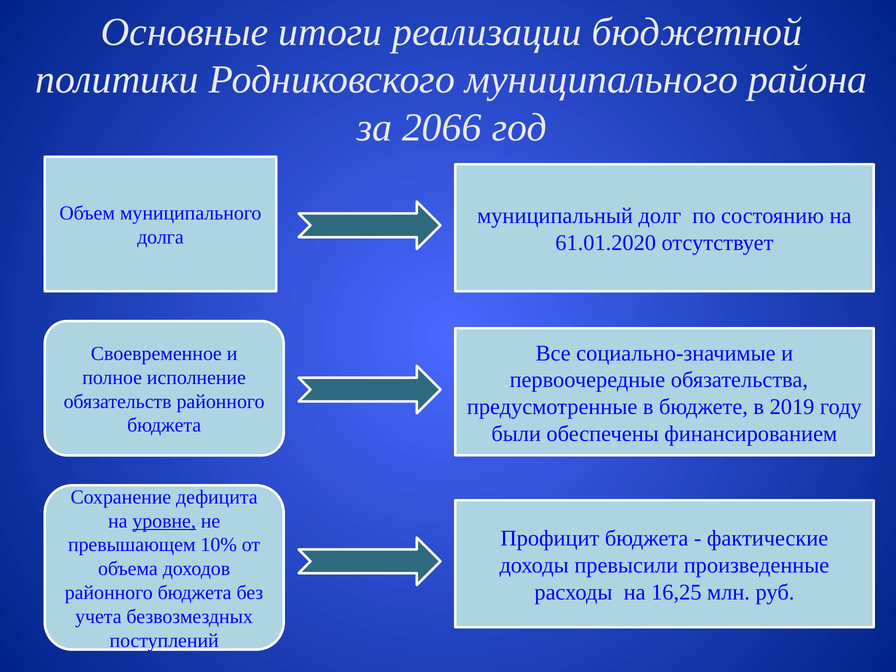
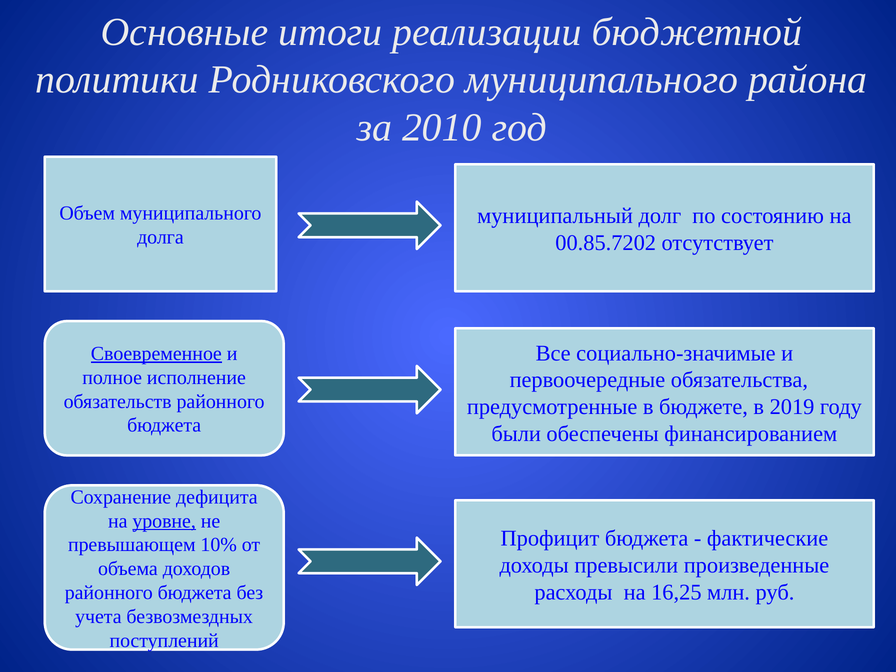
2066: 2066 -> 2010 (442, 127)
61.01.2020: 61.01.2020 -> 00.85.7202 (606, 243)
Своевременное underline: none -> present (156, 354)
